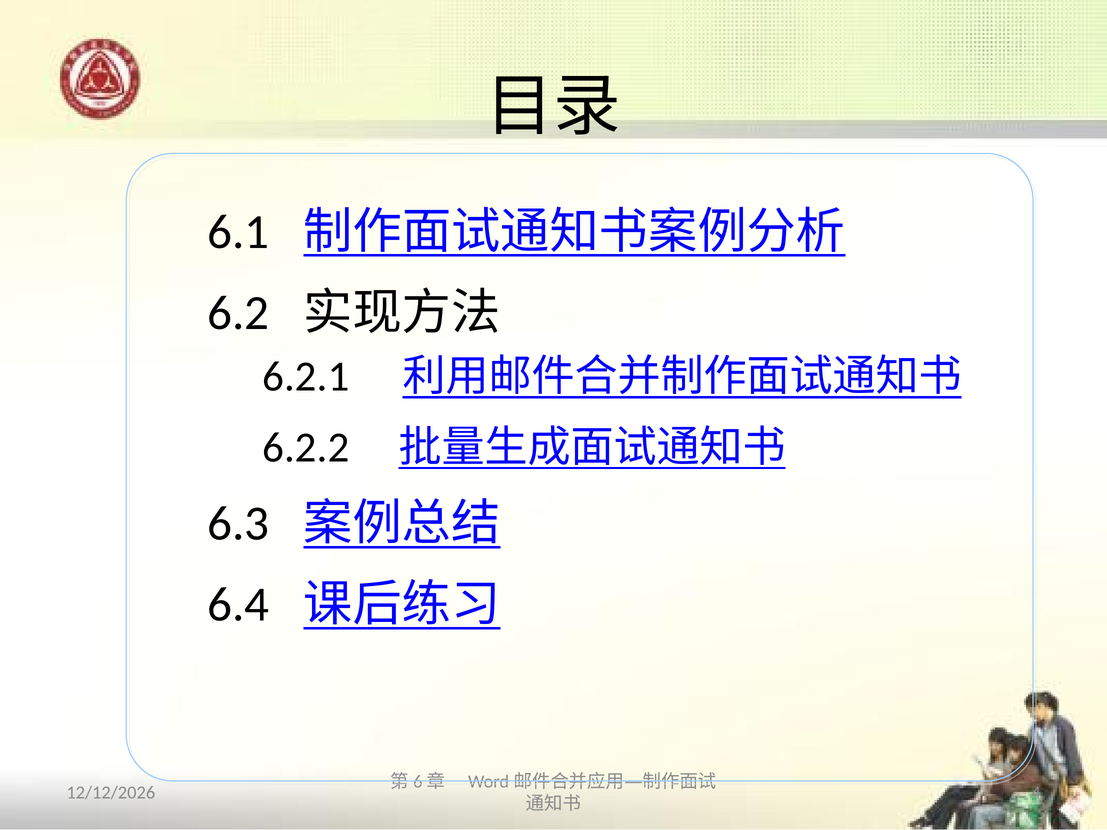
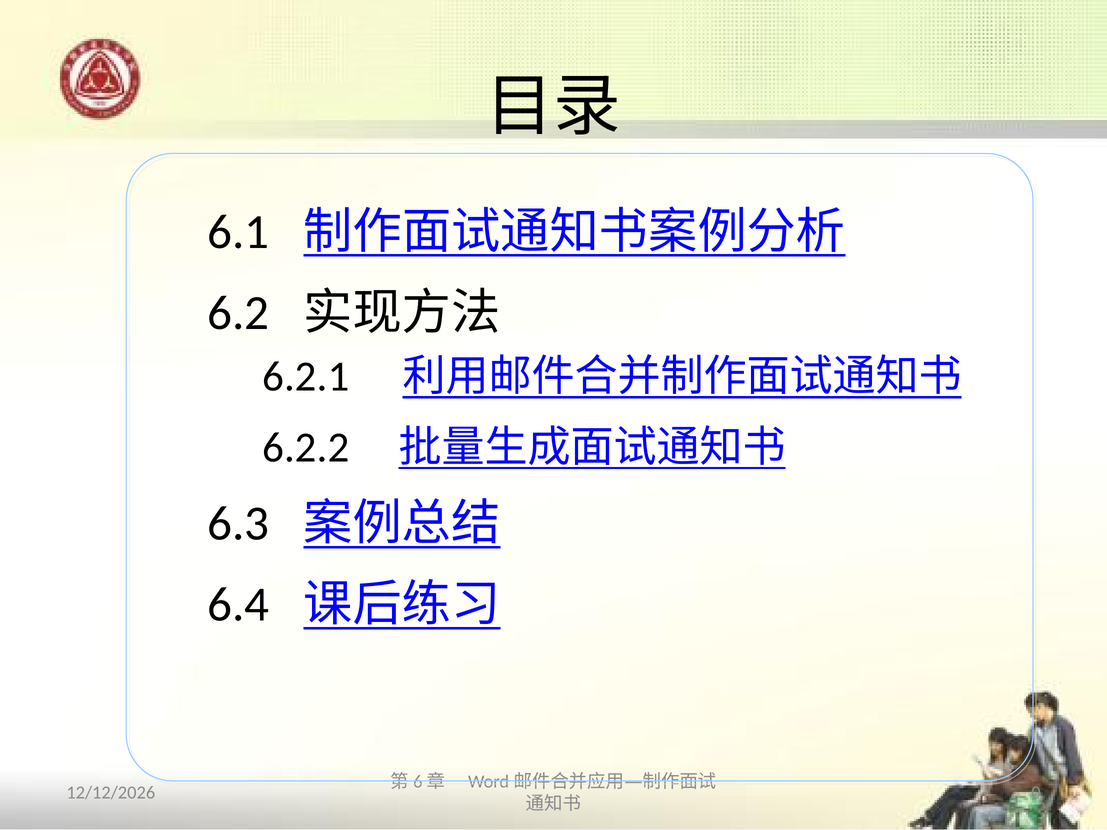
4: 4 -> 0 (1036, 793)
